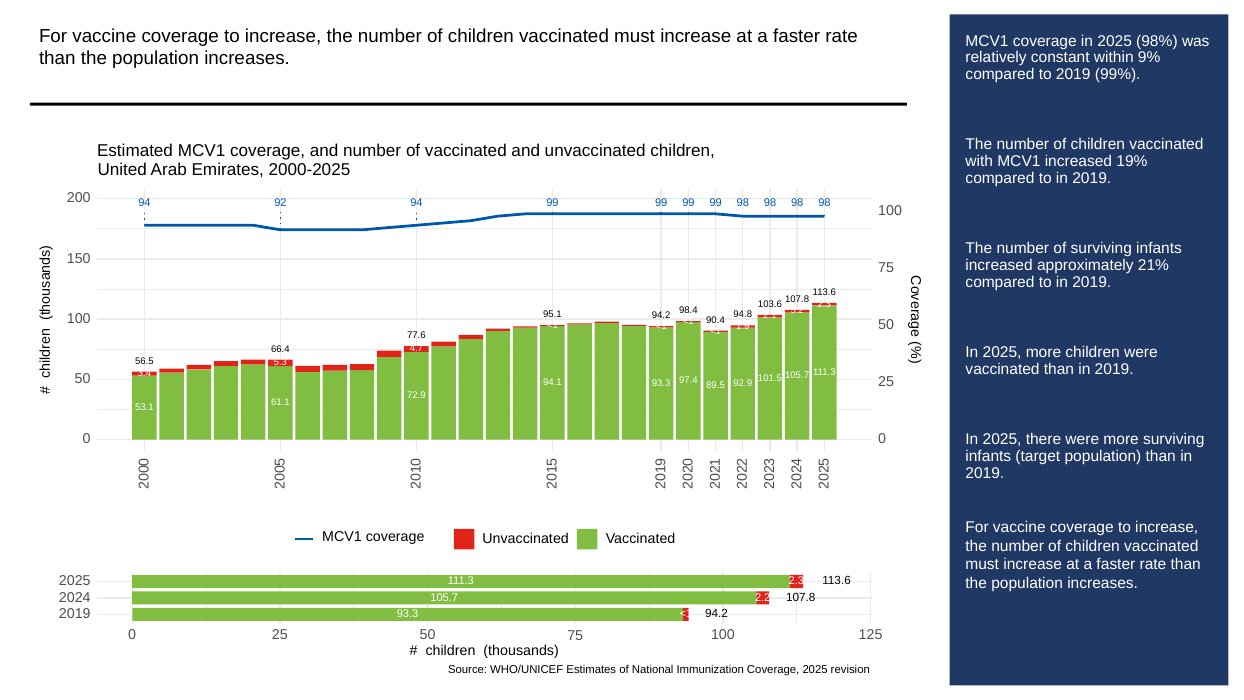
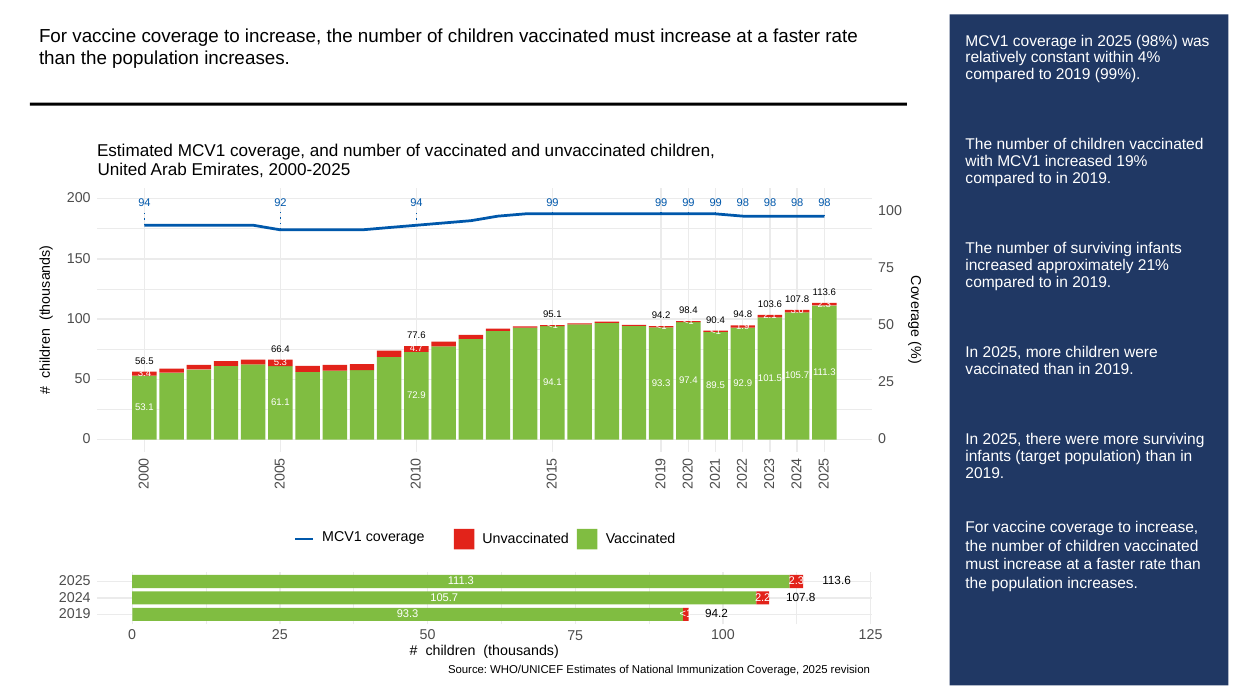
9%: 9% -> 4% (1149, 58)
5.2: 5.2 -> 3.6 (797, 311)
